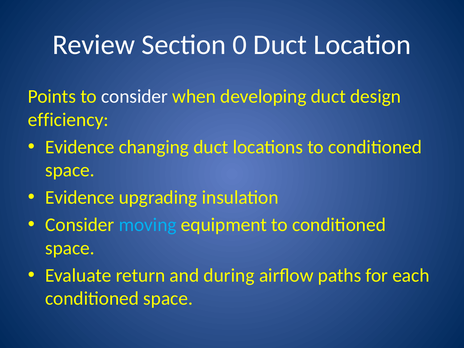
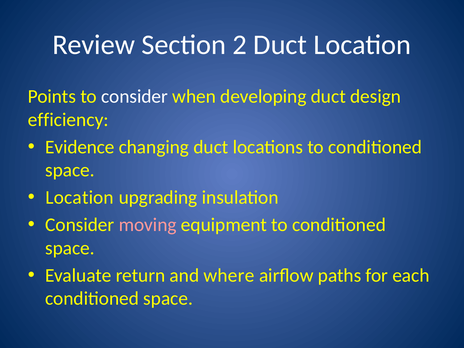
0: 0 -> 2 (240, 45)
Evidence: Evidence -> Location (80, 198)
moving colour: light blue -> pink (148, 225)
during: during -> where (229, 275)
